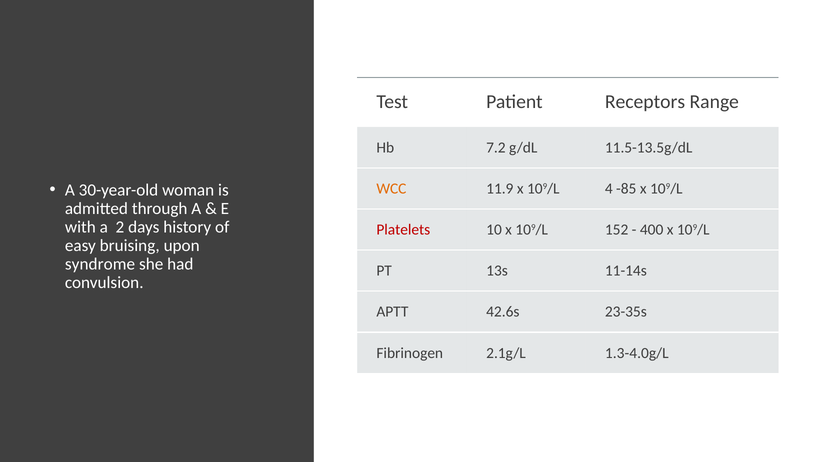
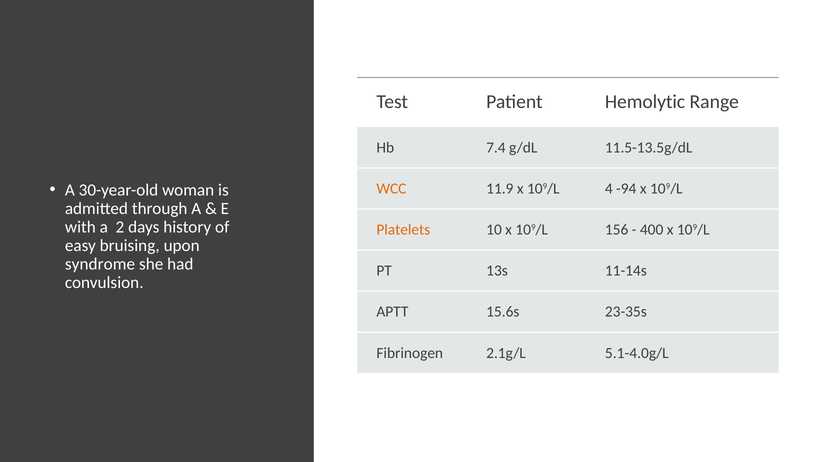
Receptors: Receptors -> Hemolytic (645, 102)
7.2: 7.2 -> 7.4 (496, 148)
-85: -85 -> -94 (626, 189)
Platelets colour: red -> orange (403, 230)
152: 152 -> 156 (617, 230)
42.6s: 42.6s -> 15.6s (503, 312)
1.3-4.0g/L: 1.3-4.0g/L -> 5.1-4.0g/L (637, 353)
